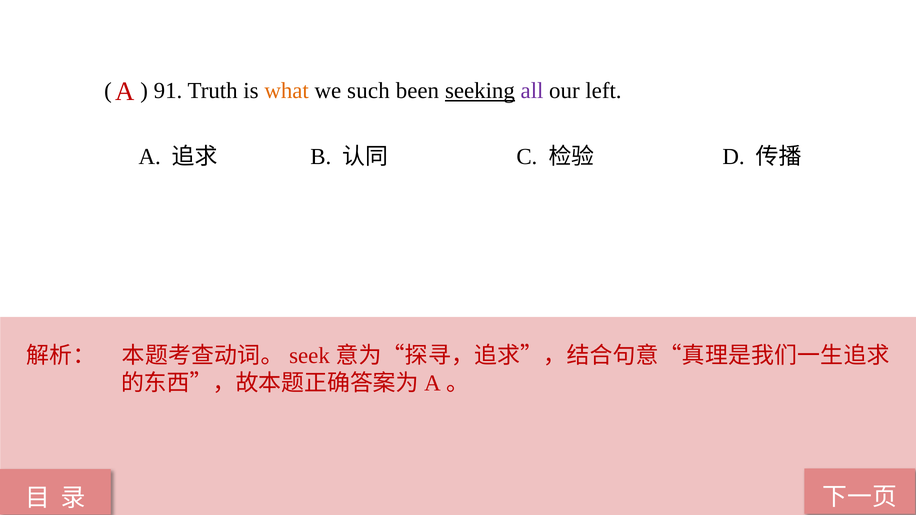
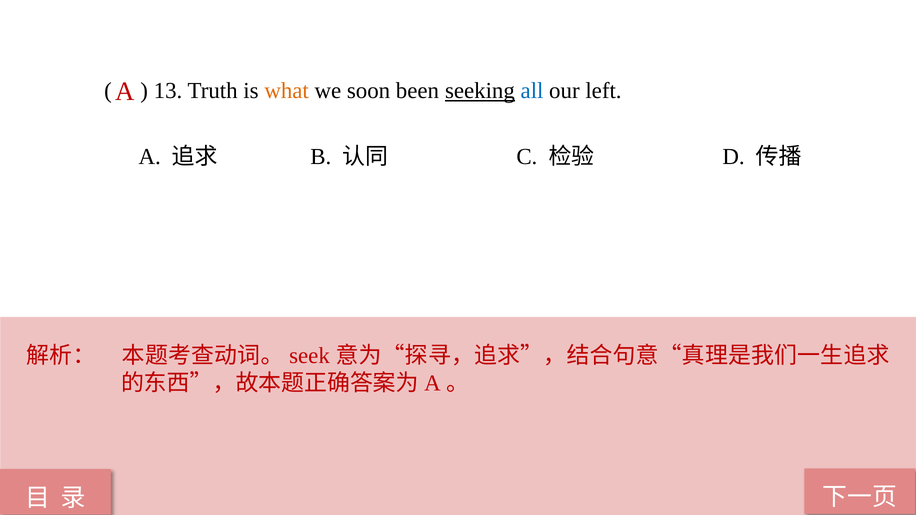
91: 91 -> 13 (168, 91)
such: such -> soon (369, 91)
all colour: purple -> blue (532, 91)
